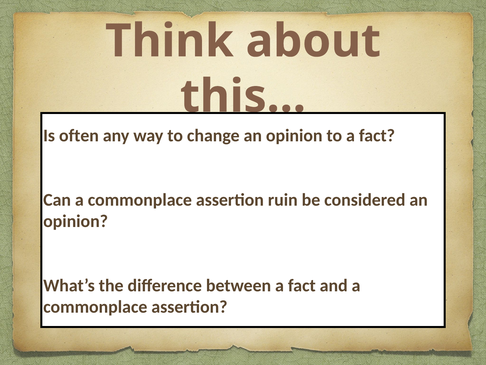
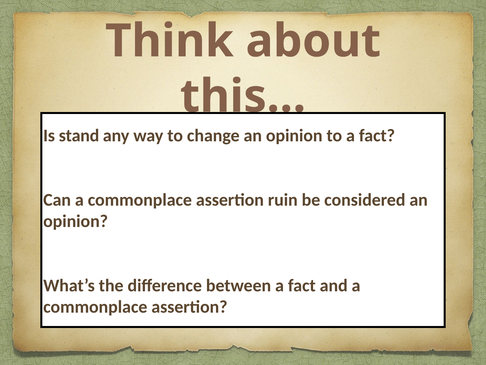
often: often -> stand (79, 135)
